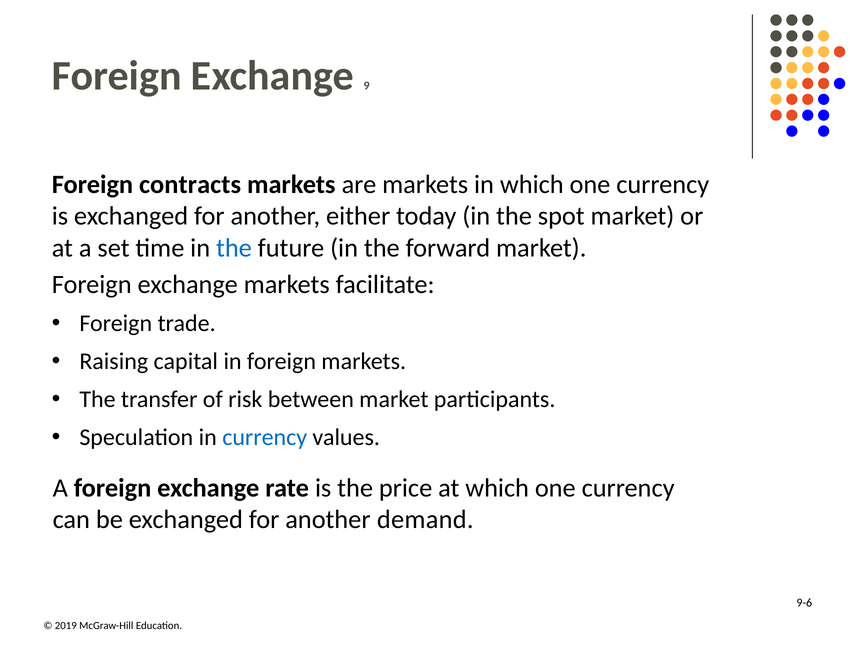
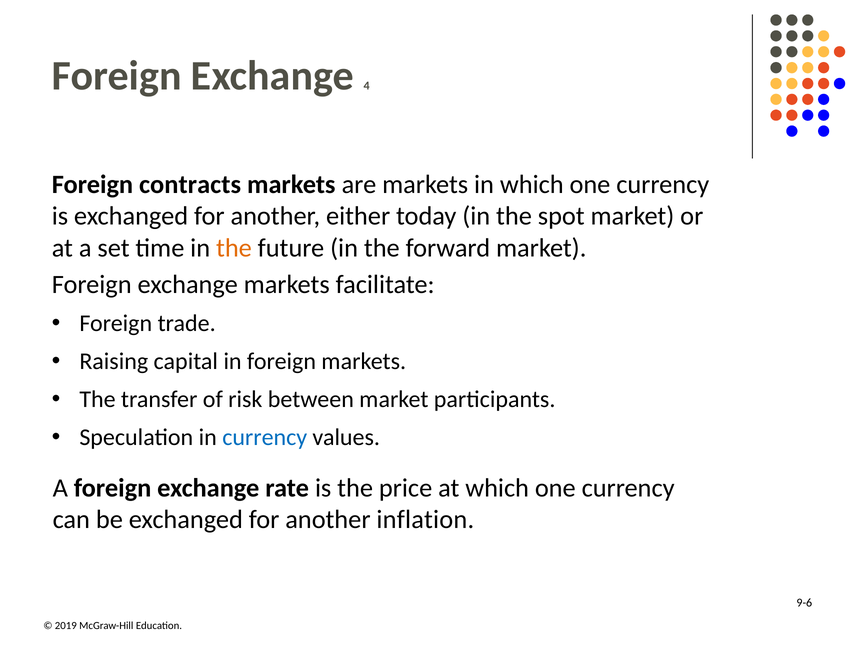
9: 9 -> 4 (367, 86)
the colour: blue -> orange (234, 248)
demand: demand -> inflation (425, 520)
